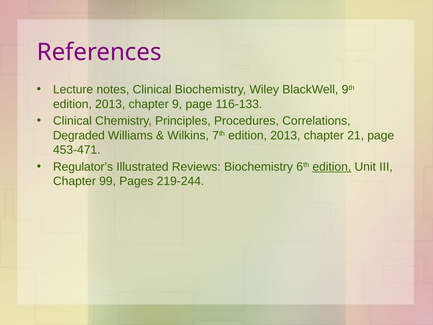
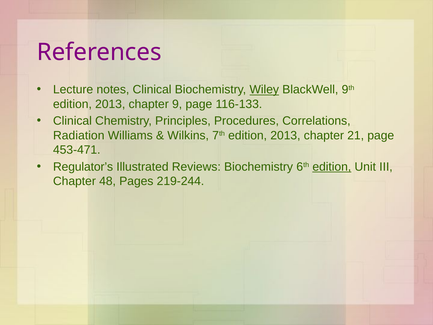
Wiley underline: none -> present (264, 90)
Degraded: Degraded -> Radiation (79, 135)
99: 99 -> 48 (108, 181)
